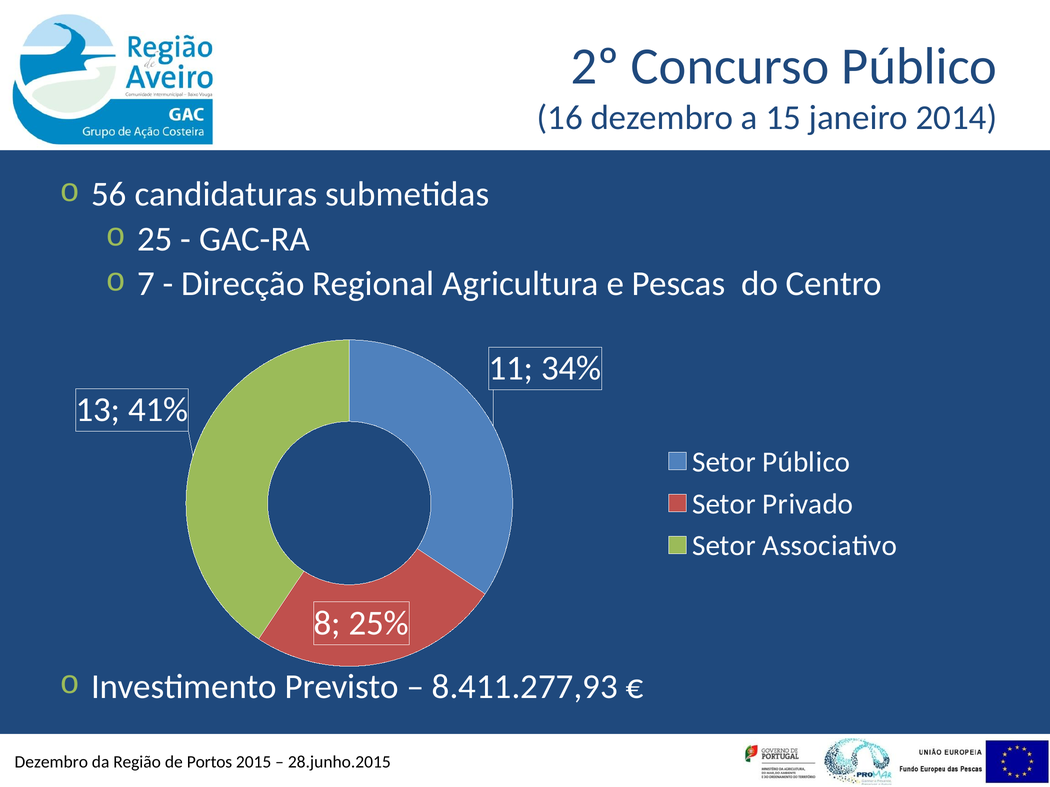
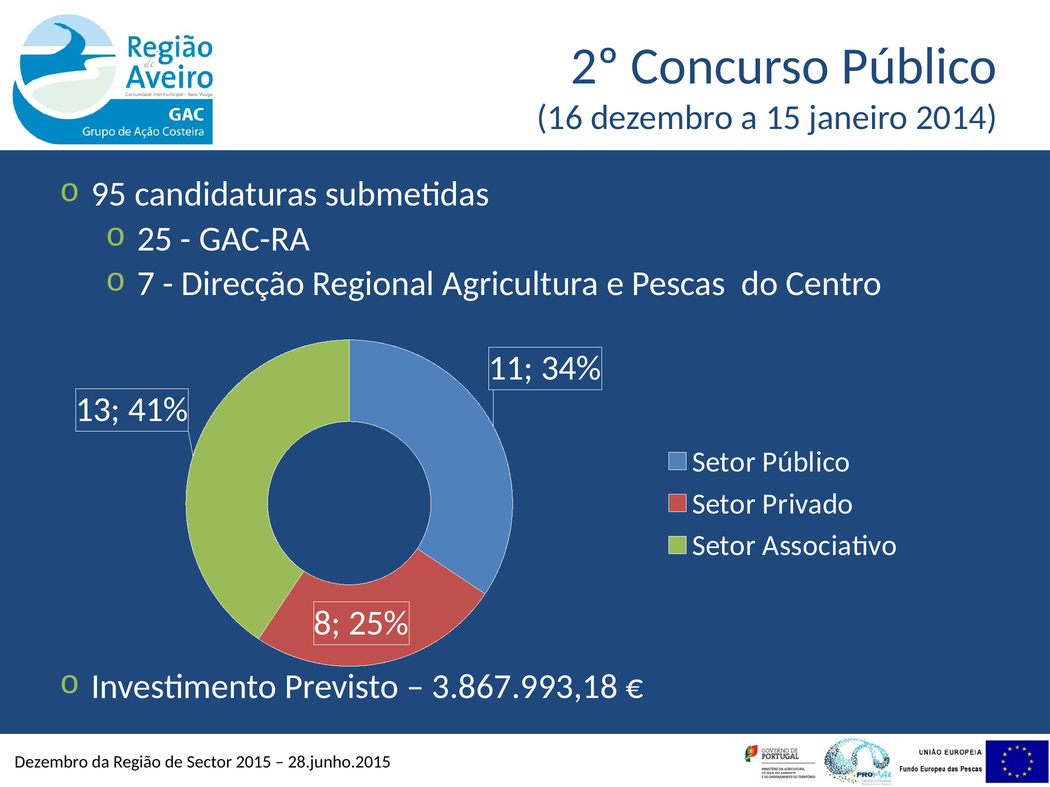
56: 56 -> 95 (109, 194)
8.411.277,93: 8.411.277,93 -> 3.867.993,18 (525, 687)
Portos: Portos -> Sector (209, 763)
